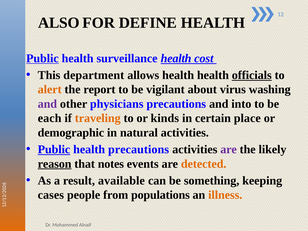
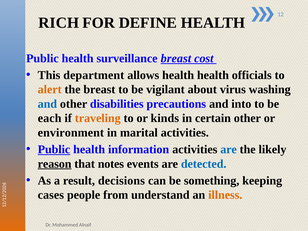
ALSO: ALSO -> RICH (59, 23)
Public underline: present -> none (42, 58)
surveillance health: health -> breast (176, 58)
officials underline: present -> none (252, 75)
the report: report -> breast (99, 90)
and colour: purple -> blue (47, 104)
physicians: physicians -> disabilities (117, 104)
certain place: place -> other (247, 118)
demographic: demographic -> environment (71, 133)
natural: natural -> marital (139, 133)
health precautions: precautions -> information (139, 149)
are colour: purple -> blue (229, 149)
detected colour: orange -> blue (204, 164)
available: available -> decisions (121, 181)
populations: populations -> understand (160, 195)
